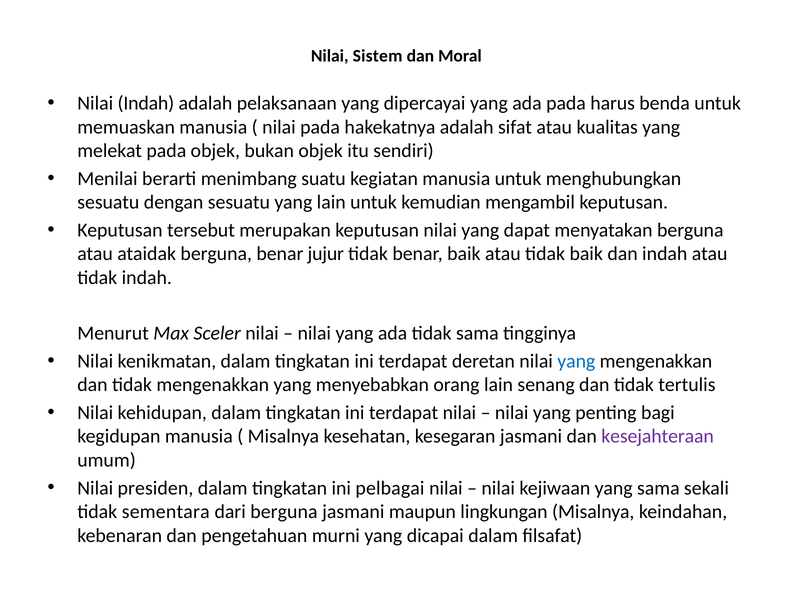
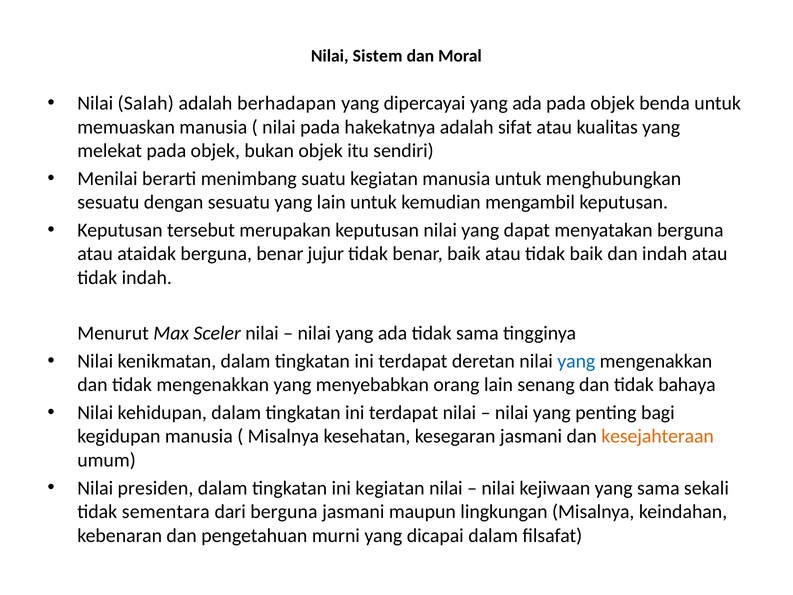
Nilai Indah: Indah -> Salah (146, 103)
pelaksanaan: pelaksanaan -> berhadapan (287, 103)
ada pada harus: harus -> objek (613, 103)
tertulis: tertulis -> bahaya (687, 385)
kesejahteraan colour: purple -> orange (658, 436)
ini pelbagai: pelbagai -> kegiatan (390, 488)
